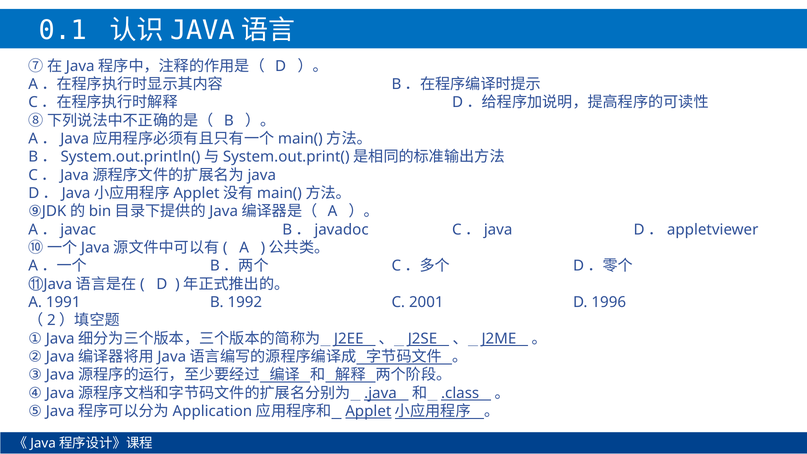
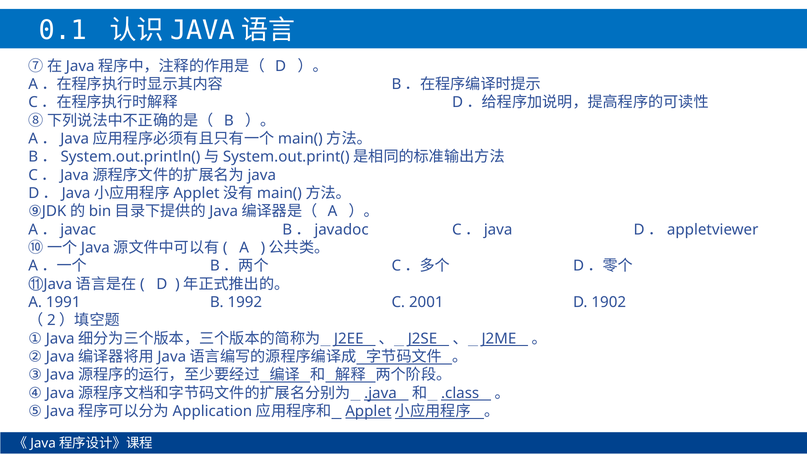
1996: 1996 -> 1902 (609, 302)
